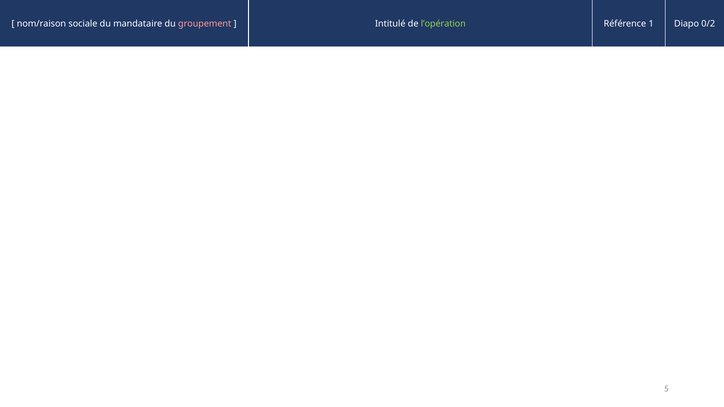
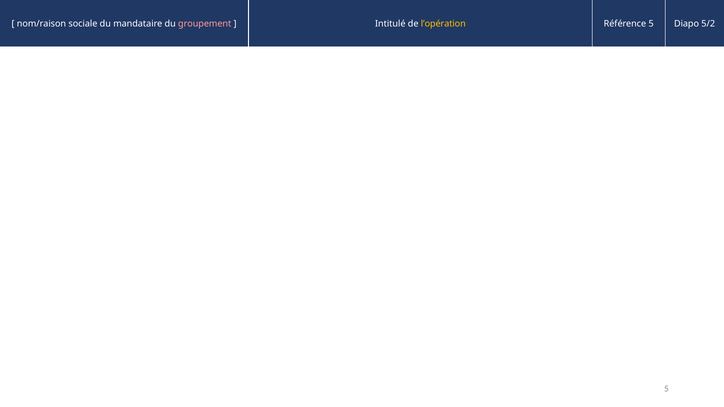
l’opération colour: light green -> yellow (443, 24)
Référence 1: 1 -> 5 (651, 24)
0/2: 0/2 -> 5/2 (708, 24)
